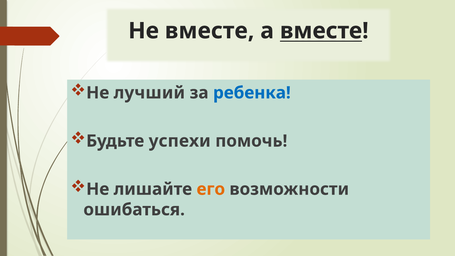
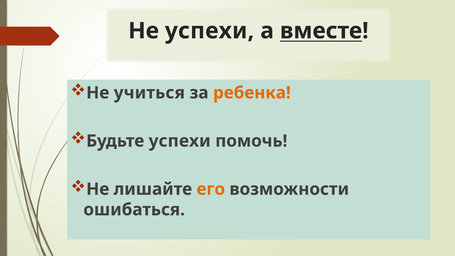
Не вместе: вместе -> успехи (209, 31)
лучший: лучший -> учиться (149, 93)
ребенка colour: blue -> orange (252, 93)
